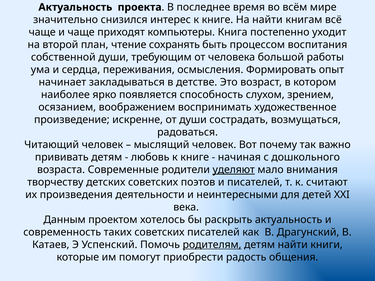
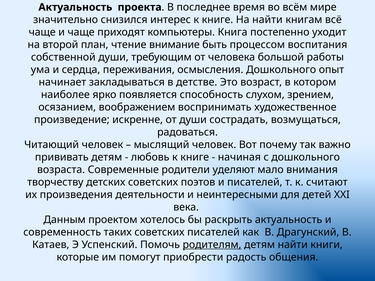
сохранять: сохранять -> внимание (174, 45)
осмысления Формировать: Формировать -> Дошкольного (281, 70)
уделяют underline: present -> none (234, 170)
